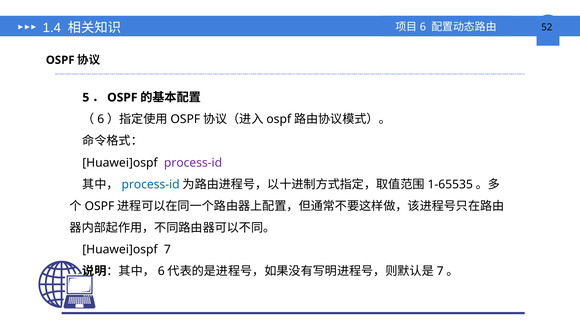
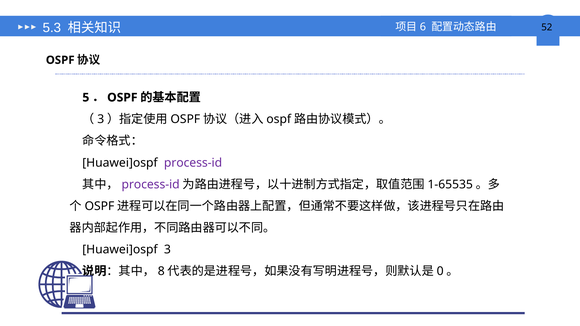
1.4: 1.4 -> 5.3 (52, 28)
6: 6 -> 3 (101, 119)
process-id colour: blue -> purple (151, 185)
Huawei]ospf 7: 7 -> 3 (167, 250)
6: 6 -> 8 (161, 271)
7: 7 -> 0 (440, 271)
